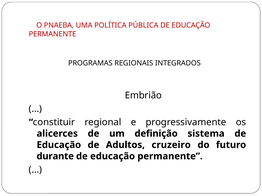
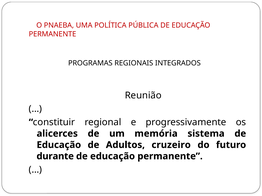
Embrião: Embrião -> Reunião (143, 96)
definição: definição -> memória (156, 134)
